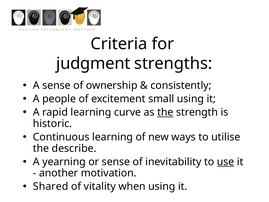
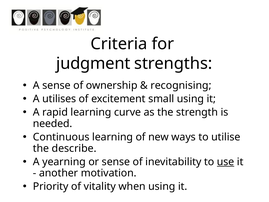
consistently: consistently -> recognising (181, 85)
people: people -> utilises (59, 99)
the underline: present -> none (165, 112)
historic: historic -> needed (53, 123)
Shared: Shared -> Priority (51, 186)
